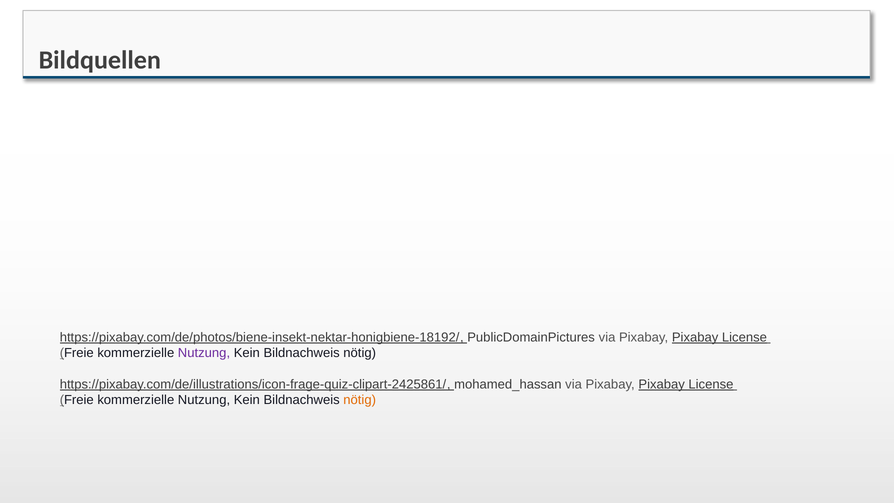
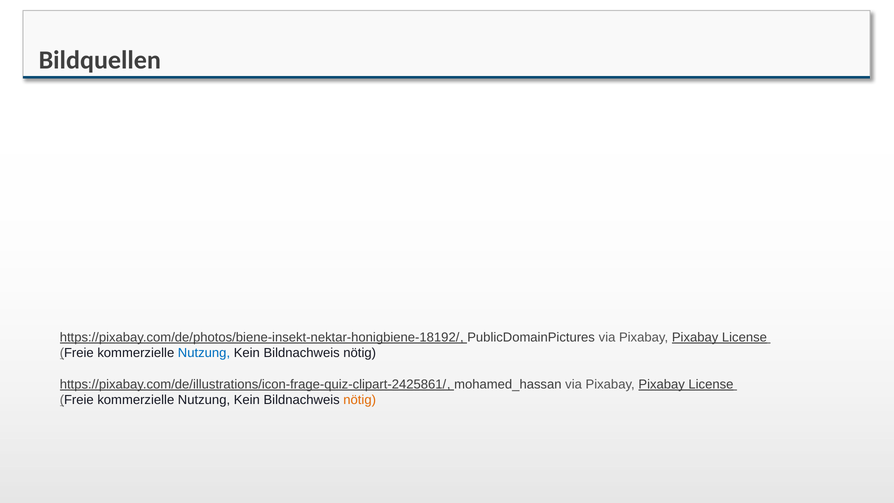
Nutzung colour: purple -> blue (204, 353)
